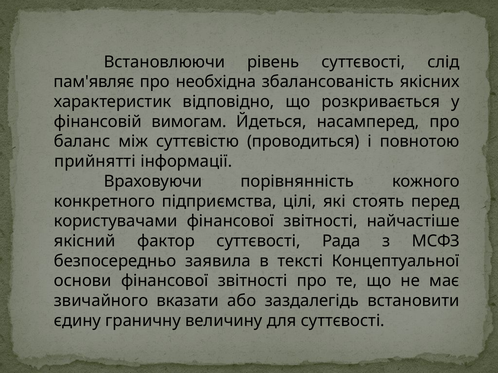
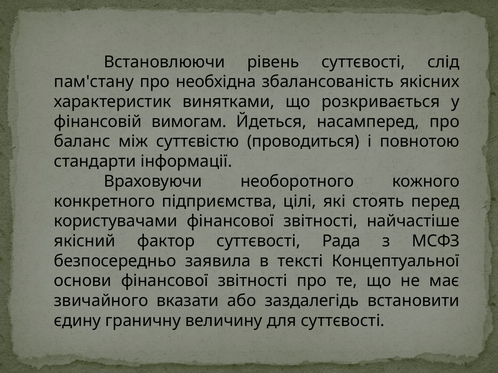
пам'являє: пам'являє -> пам'стану (94, 82)
відповідно: відповідно -> винятками (229, 102)
прийнятті: прийнятті -> стандарти (95, 162)
порівнянність: порівнянність -> необоротного (297, 182)
